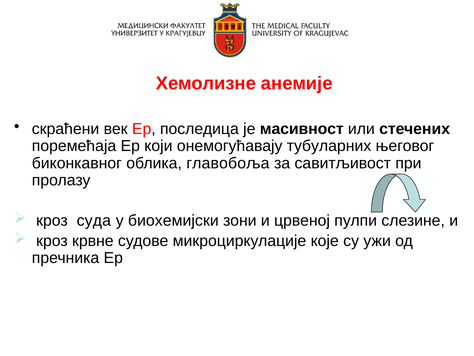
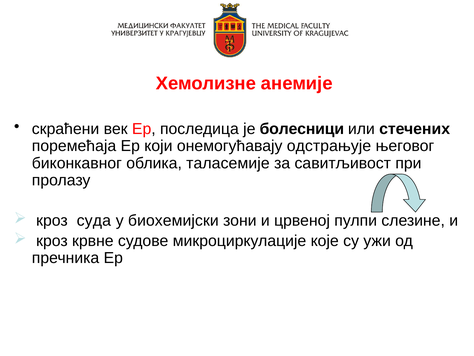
масивност: масивност -> болесници (302, 129)
тубуларних: тубуларних -> одстрањује (329, 146)
главобoља: главобoља -> таласемије (228, 163)
